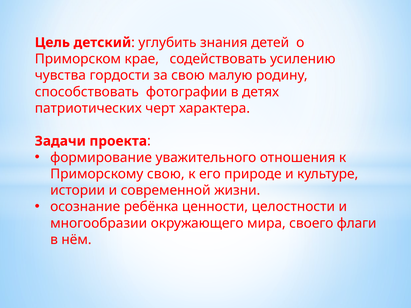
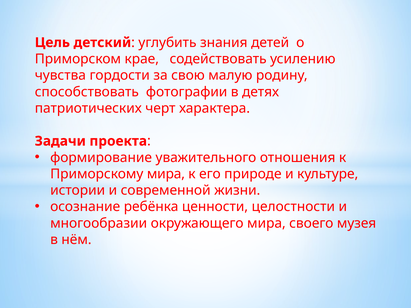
Приморскому свою: свою -> мира (166, 174)
флаги: флаги -> музея (357, 223)
